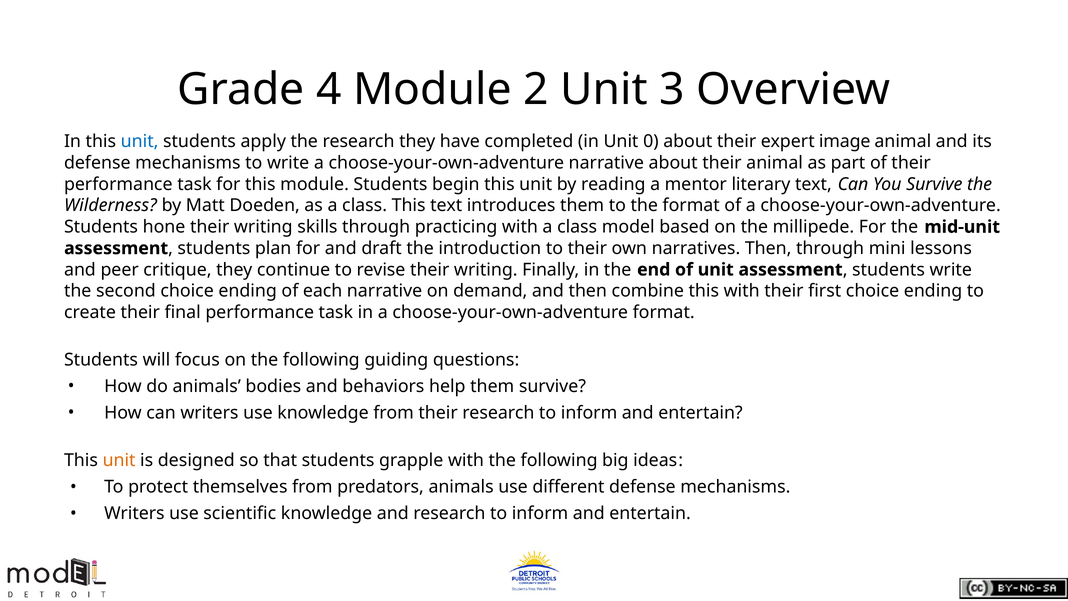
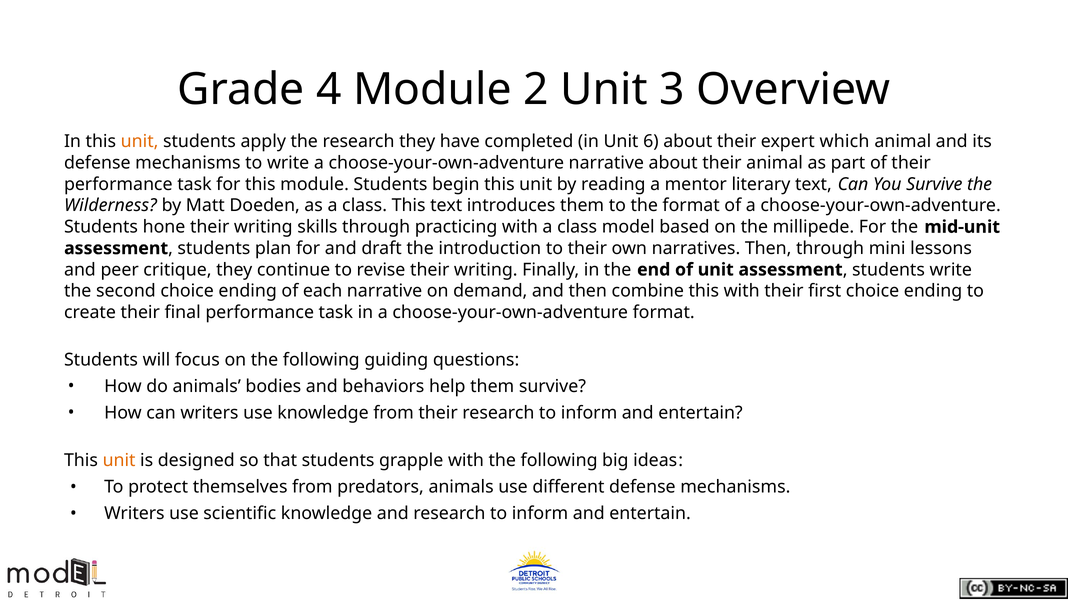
unit colour: blue -> orange (140, 141)
0: 0 -> 6 (651, 141)
image: image -> which (845, 141)
